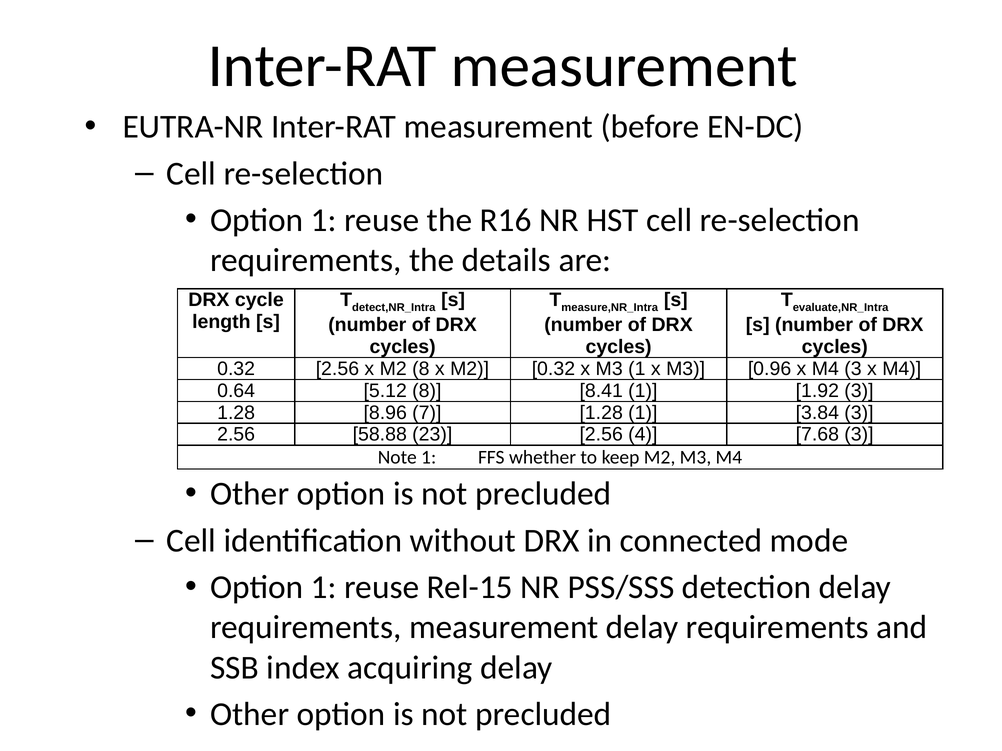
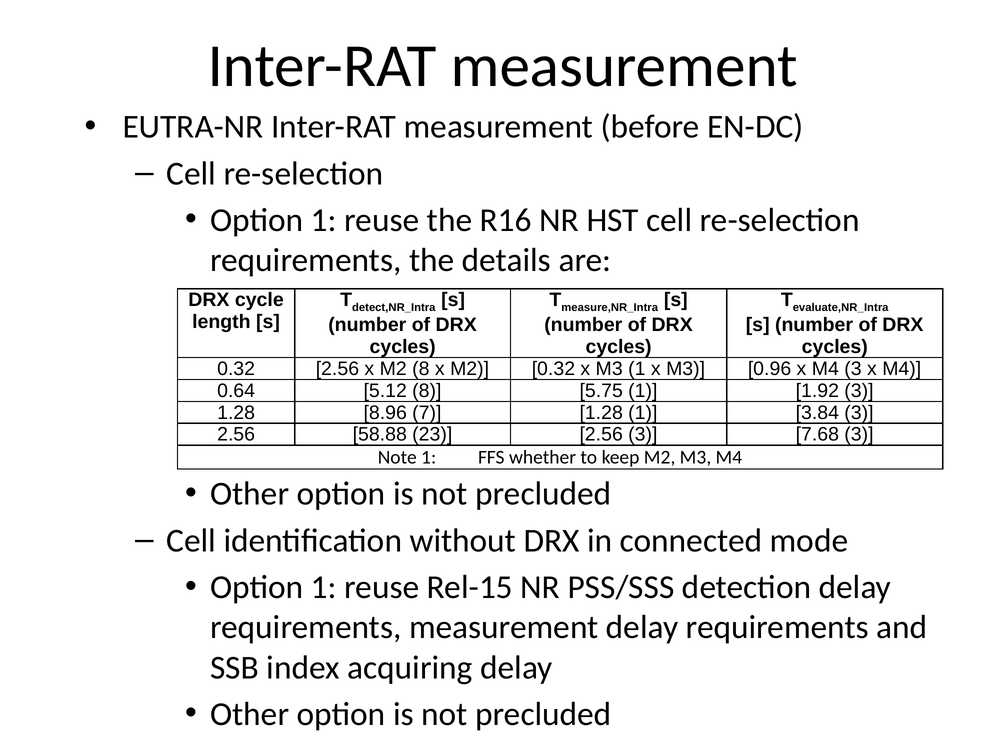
8.41: 8.41 -> 5.75 (601, 391)
2.56 4: 4 -> 3 (643, 435)
